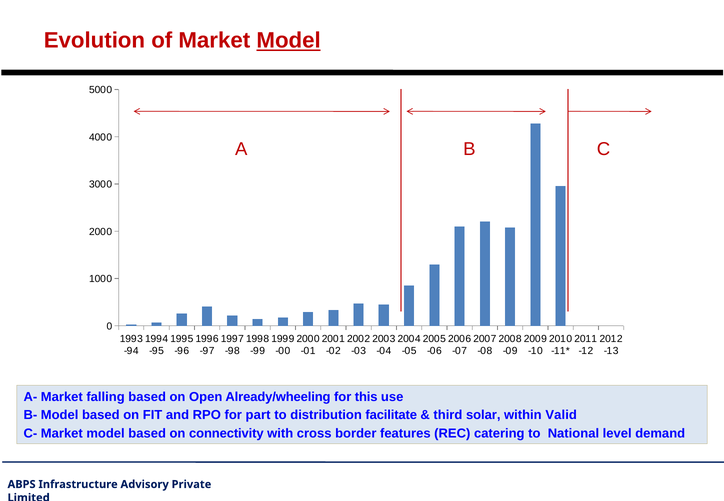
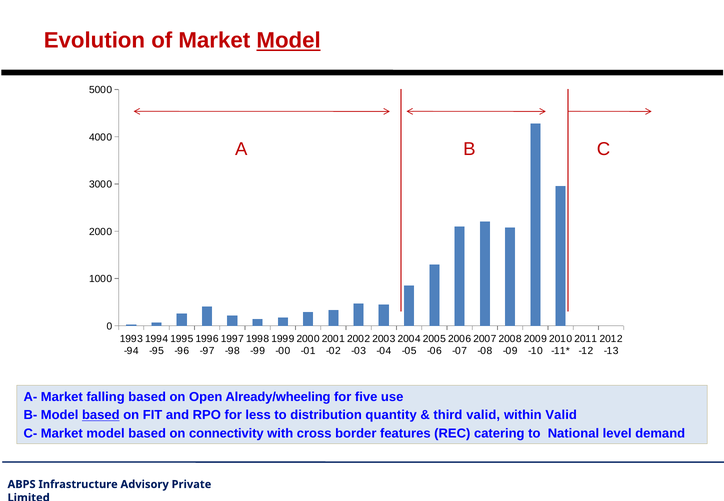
this: this -> five (366, 397)
based underline: none -> present (101, 415)
part: part -> less (258, 415)
facilitate: facilitate -> quantity (391, 415)
third solar: solar -> valid (483, 415)
